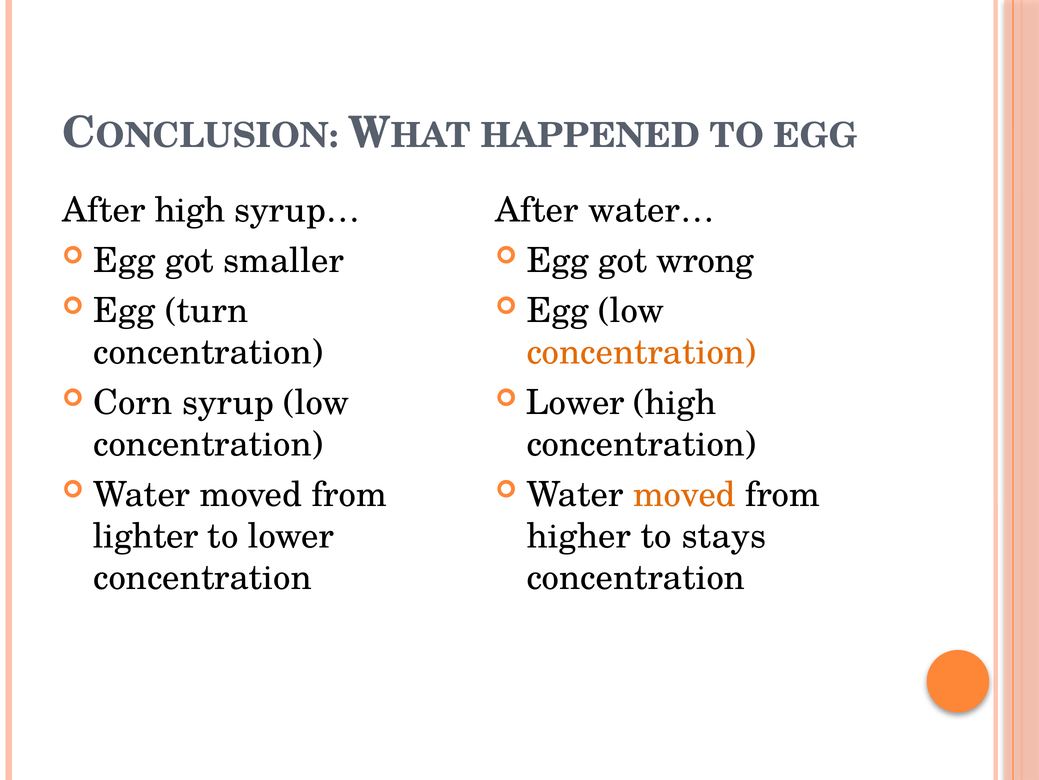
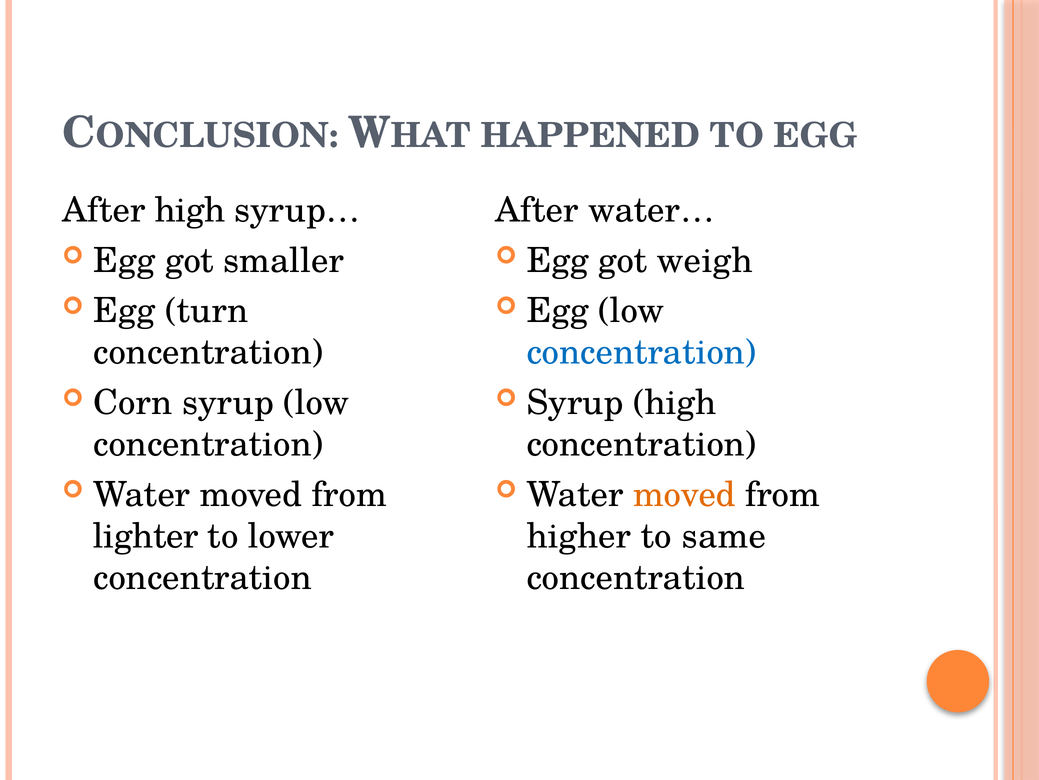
wrong: wrong -> weigh (705, 260)
concentration colour: orange -> blue (642, 352)
Lower: Lower -> Syrup (575, 402)
stays: stays -> same (724, 536)
